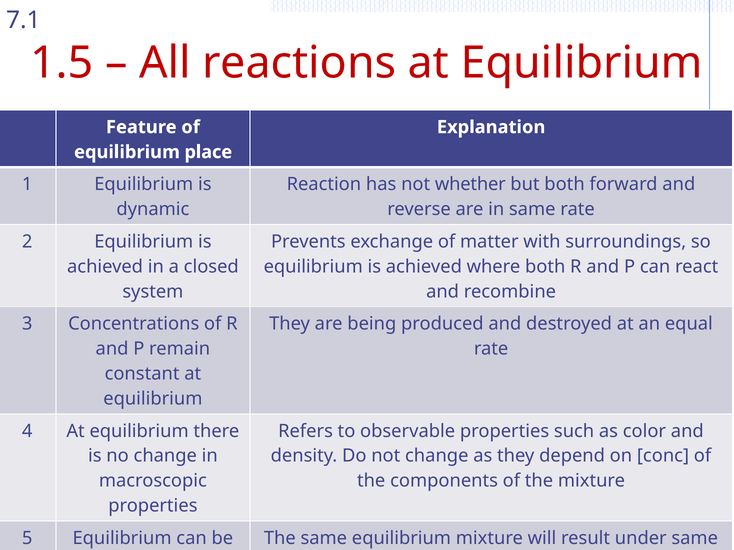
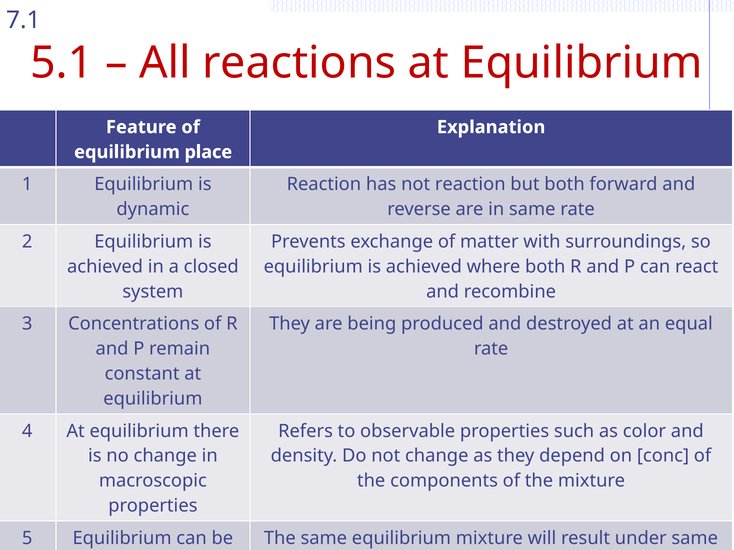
1.5: 1.5 -> 5.1 (62, 63)
not whether: whether -> reaction (470, 185)
